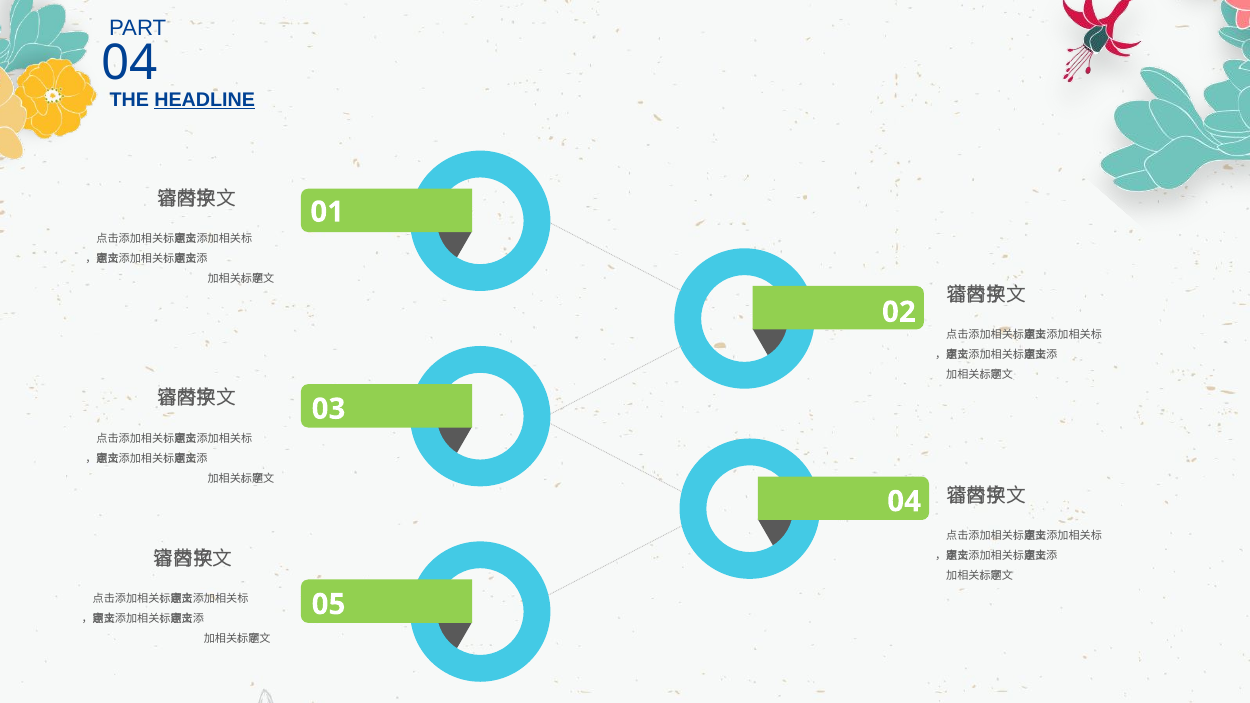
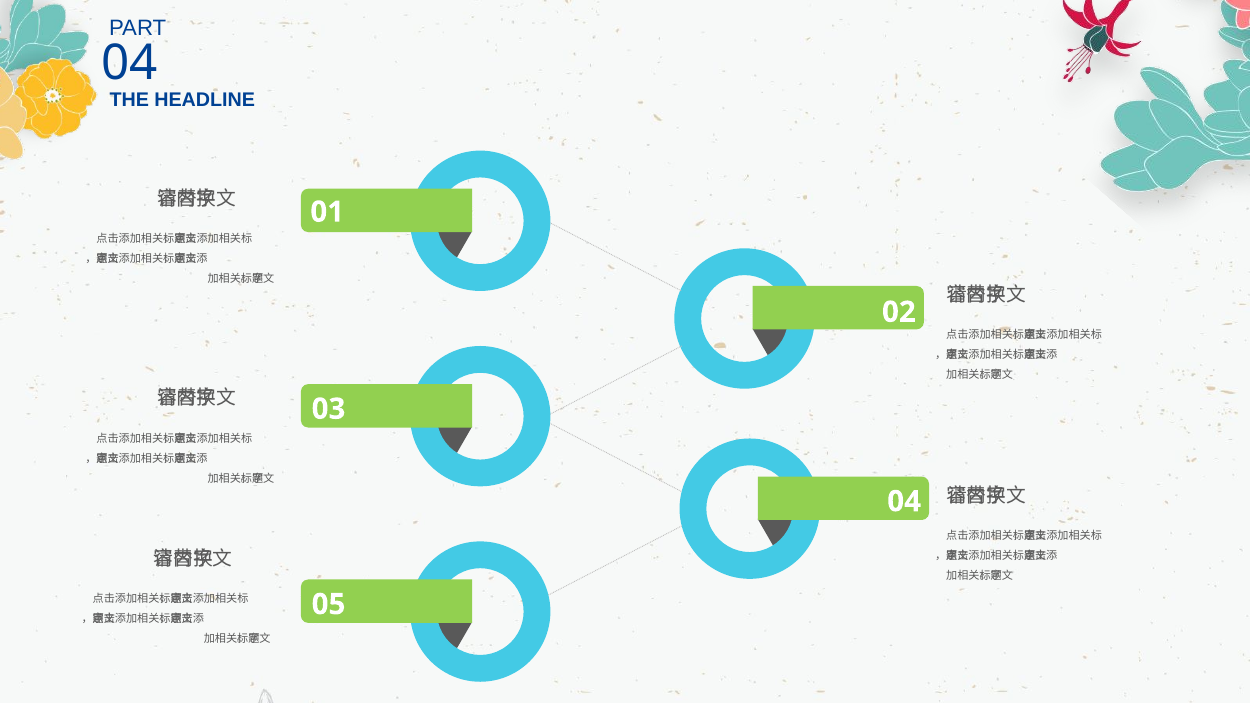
HEADLINE underline: present -> none (205, 100)
